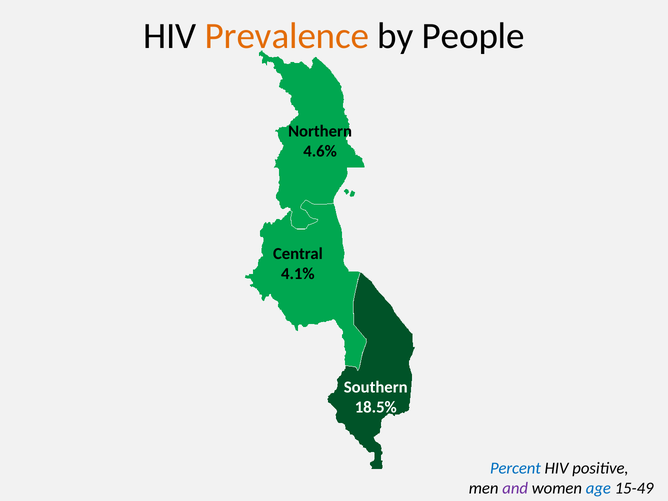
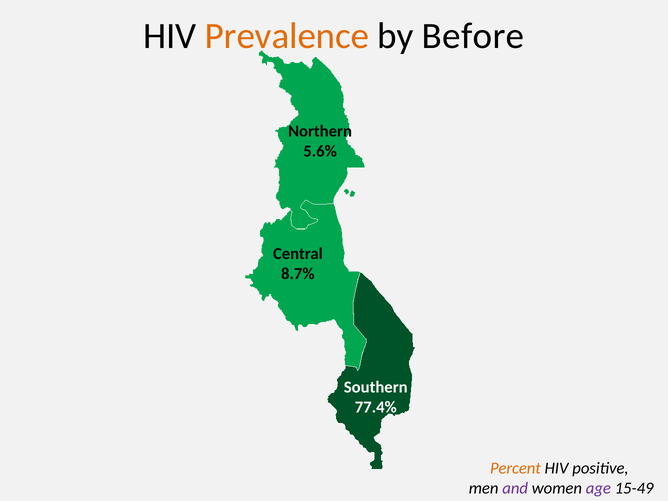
People: People -> Before (473, 36)
4.6%: 4.6% -> 5.6% (320, 151)
4.1%: 4.1% -> 8.7% (298, 274)
18.5%: 18.5% -> 77.4% (376, 407)
Percent colour: blue -> orange (515, 468)
age colour: blue -> purple (598, 488)
